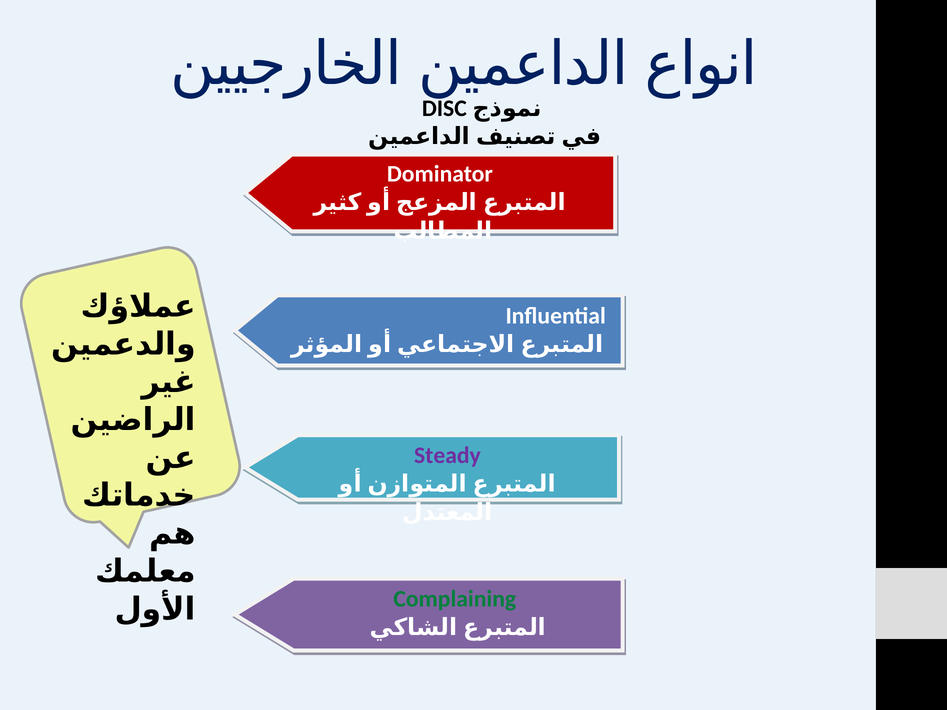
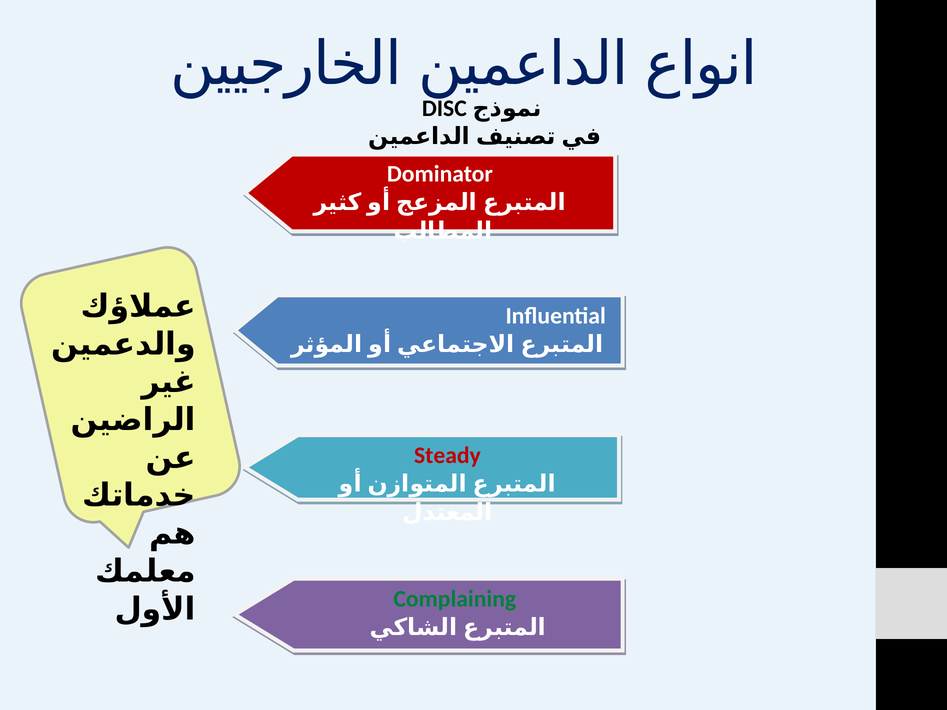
Steady colour: purple -> red (447, 456)
